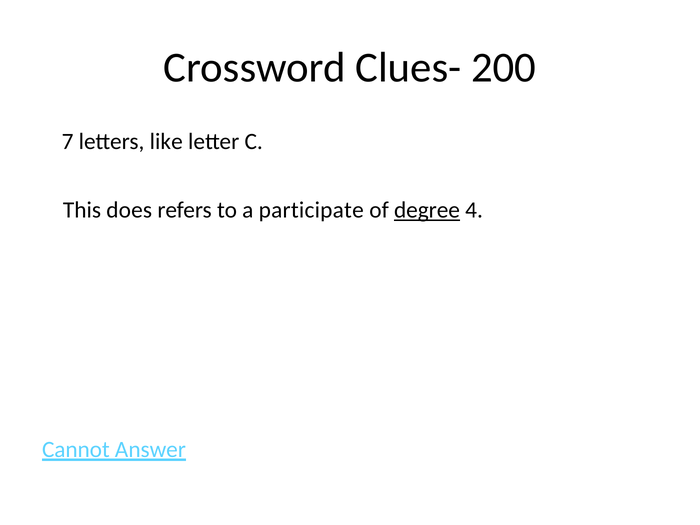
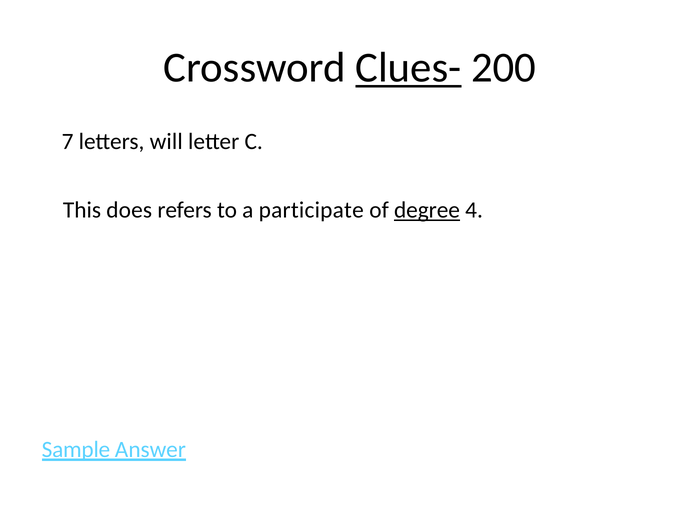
Clues- underline: none -> present (408, 68)
like: like -> will (166, 142)
Cannot: Cannot -> Sample (76, 450)
